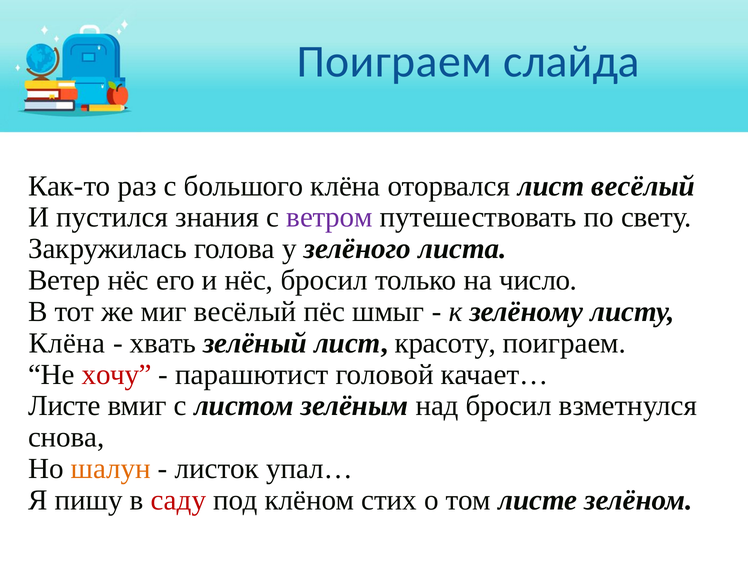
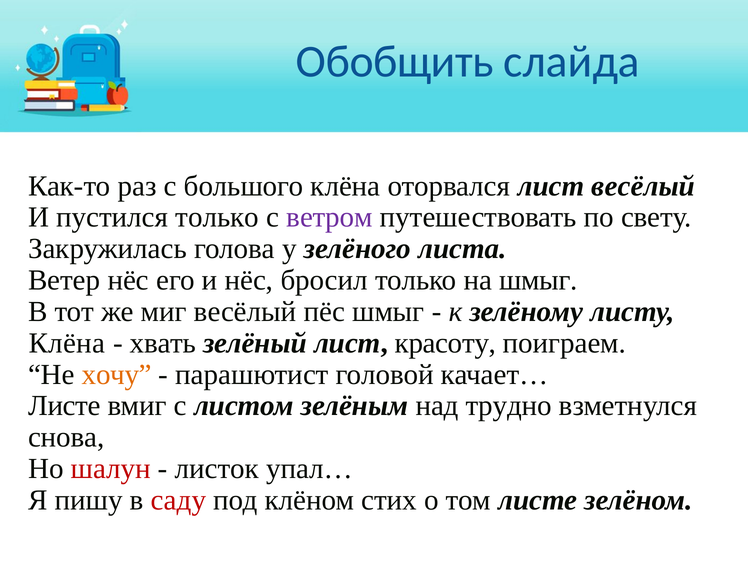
Поиграем: Поиграем -> Обобщить (395, 62)
пустился знания: знания -> только (217, 217)
на число: число -> шмыг (538, 280)
хочу colour: red -> orange (117, 374)
над бросил: бросил -> трудно (509, 406)
шалун colour: orange -> red (111, 469)
